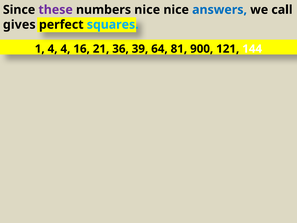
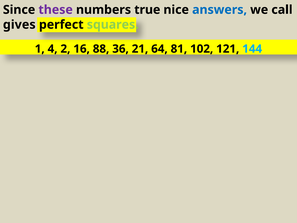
numbers nice: nice -> true (147, 10)
squares colour: light blue -> light green (113, 25)
4 4: 4 -> 2 (65, 49)
21: 21 -> 88 (101, 49)
39: 39 -> 21 (140, 49)
900: 900 -> 102 (202, 49)
144 colour: white -> light blue (252, 49)
